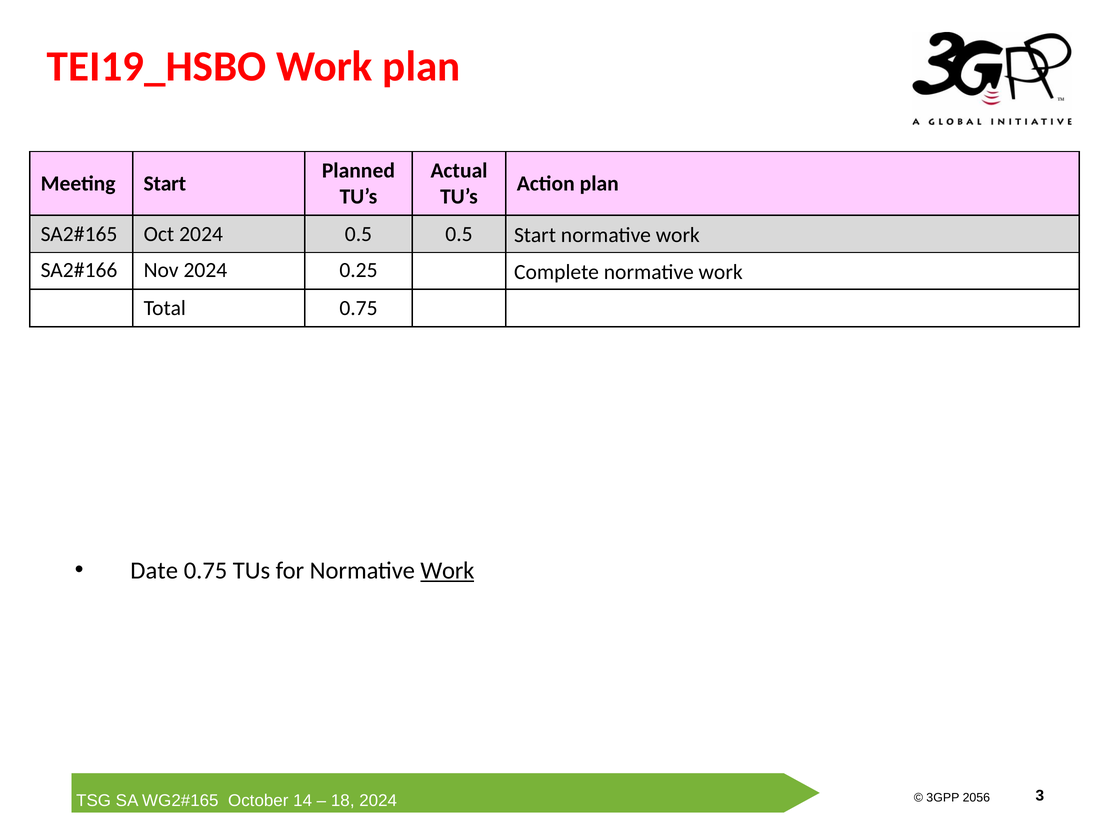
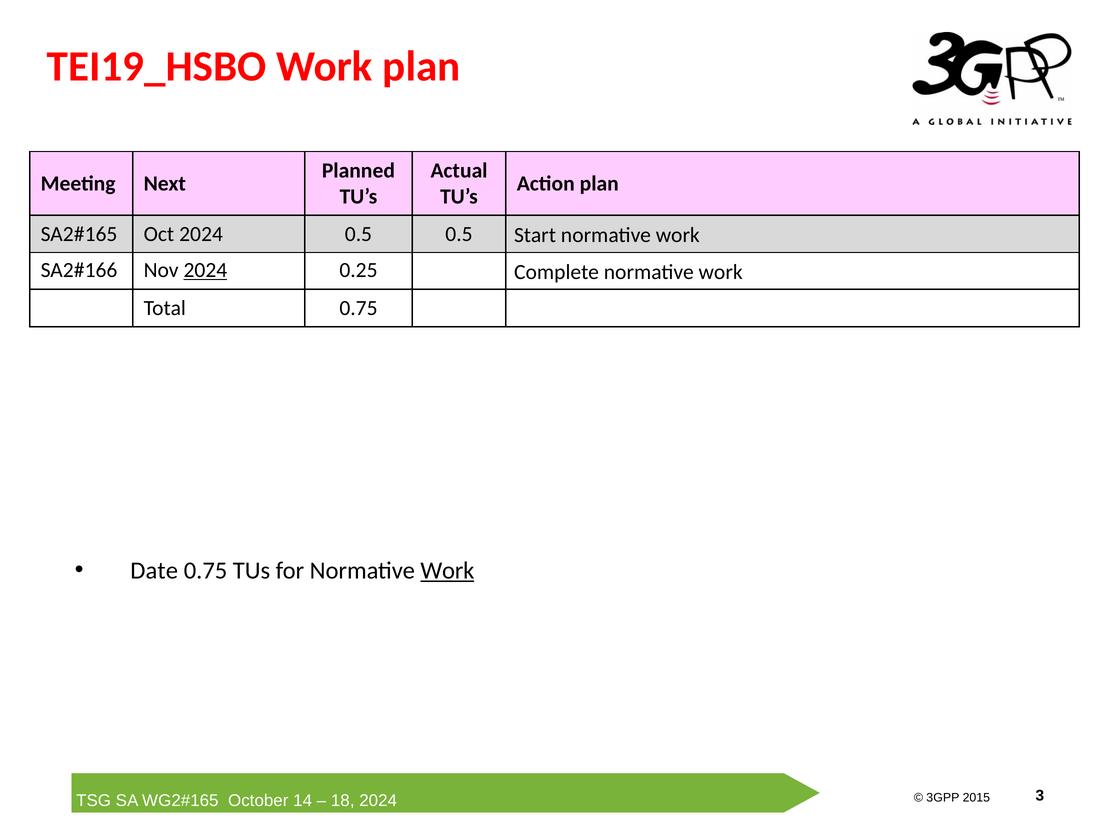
Meeting Start: Start -> Next (165, 184)
2024 underline: none -> present (205, 270)
2056: 2056 -> 2015 (976, 797)
